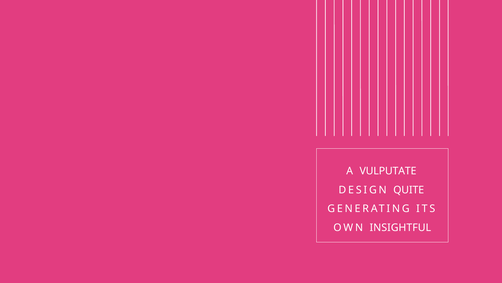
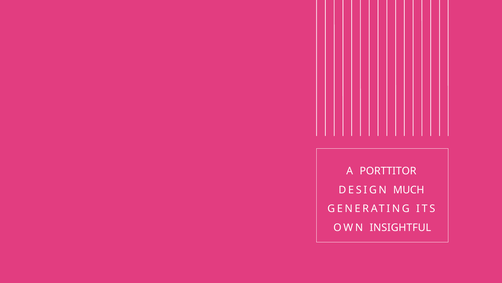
VULPUTATE: VULPUTATE -> PORTTITOR (388, 171)
QUITE: QUITE -> MUCH (409, 189)
